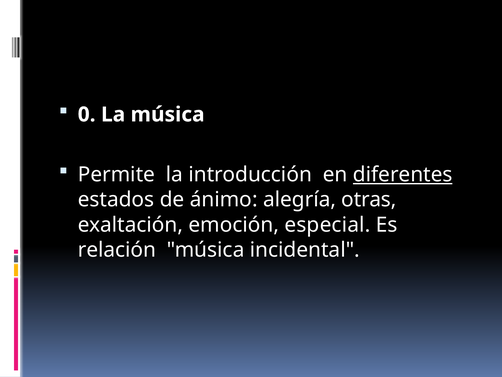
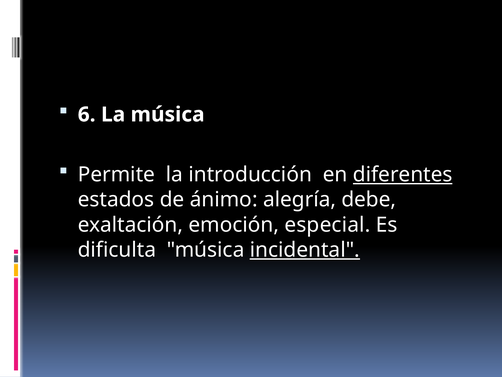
0: 0 -> 6 (87, 114)
otras: otras -> debe (369, 199)
relación: relación -> dificulta (117, 250)
incidental underline: none -> present (305, 250)
